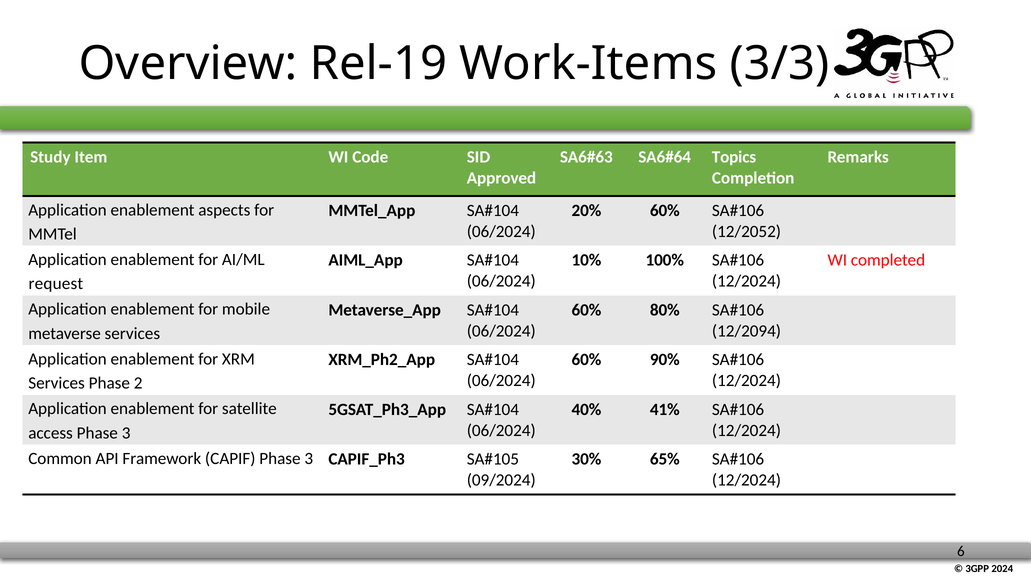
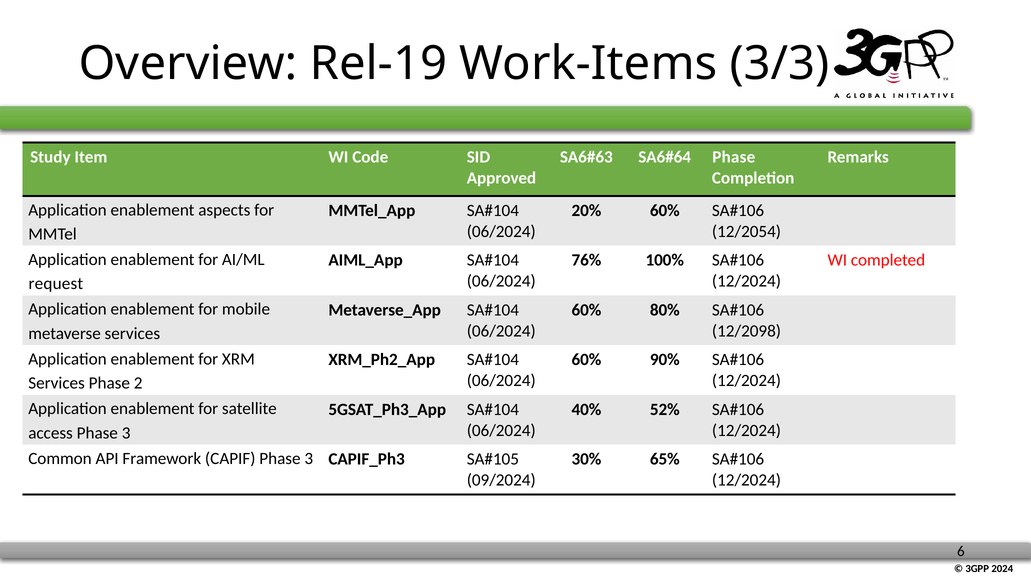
Topics: Topics -> Phase (734, 157)
12/2052: 12/2052 -> 12/2054 (747, 232)
10%: 10% -> 76% (586, 260)
12/2094: 12/2094 -> 12/2098 (747, 331)
41%: 41% -> 52% (665, 409)
